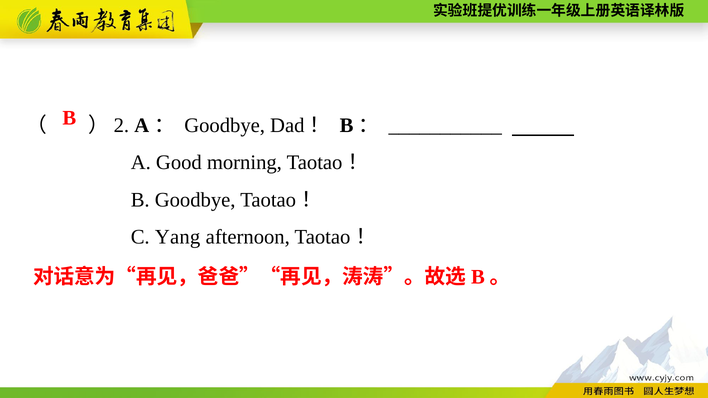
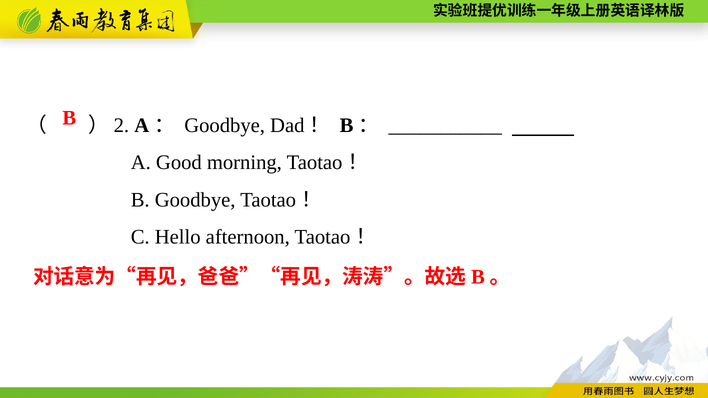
Yang: Yang -> Hello (178, 237)
